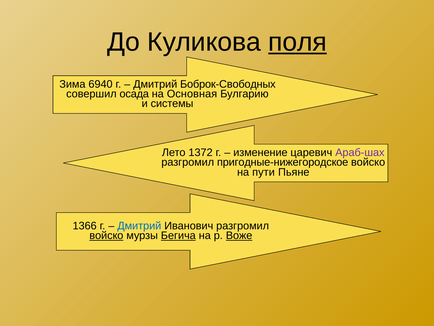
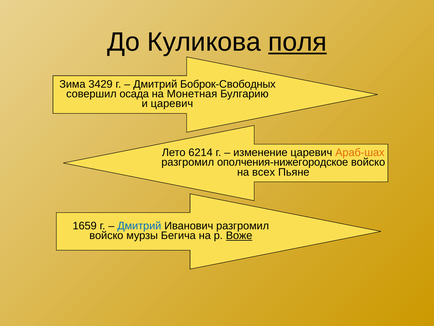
6940: 6940 -> 3429 (101, 84)
Основная: Основная -> Монетная (192, 94)
и системы: системы -> царевич (172, 104)
1372: 1372 -> 6214 (201, 152)
Араб-шах colour: purple -> orange (360, 152)
пригодные-нижегородское: пригодные-нижегородское -> ополчения-нижегородское (283, 162)
пути: пути -> всех (264, 172)
1366: 1366 -> 1659 (85, 226)
войско underline: present -> none (106, 235)
Бегича underline: present -> none (178, 235)
